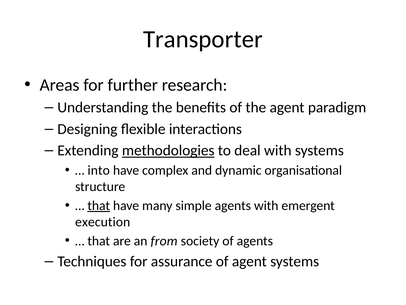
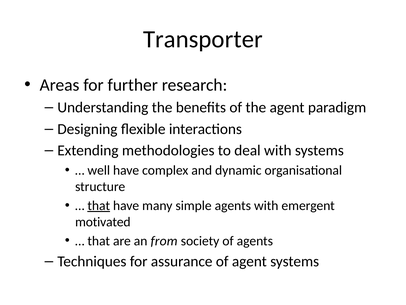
methodologies underline: present -> none (168, 150)
into: into -> well (99, 170)
execution: execution -> motivated (103, 222)
